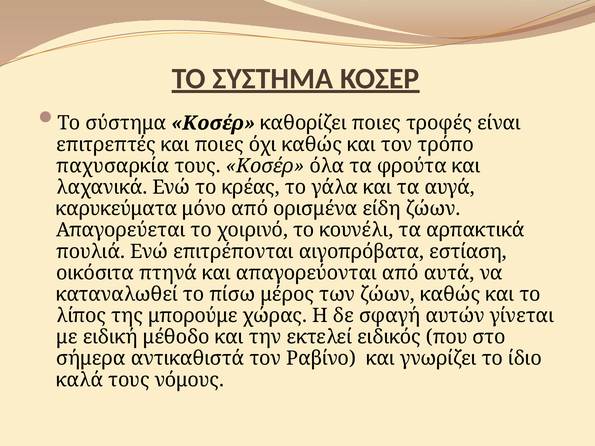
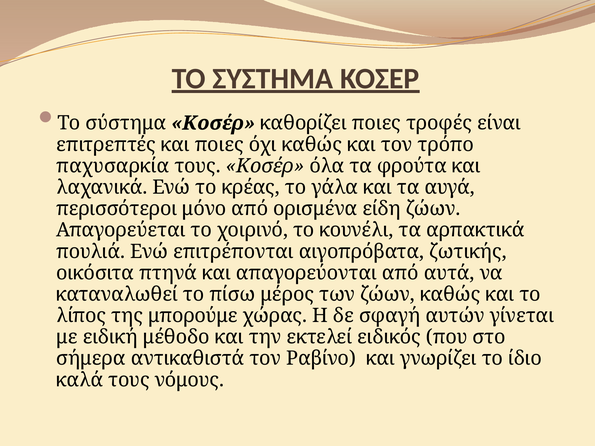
καρυκεύματα: καρυκεύματα -> περισσότεροι (117, 209)
εστίαση: εστίαση -> ζωτικής (468, 252)
